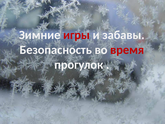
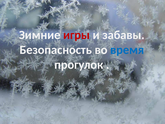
время colour: red -> blue (127, 50)
